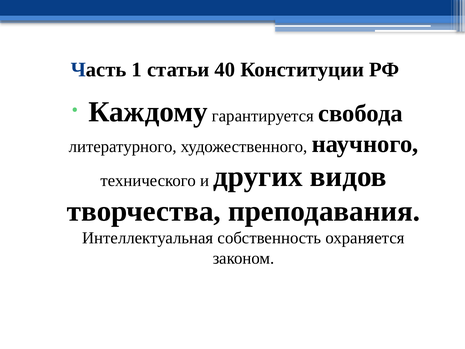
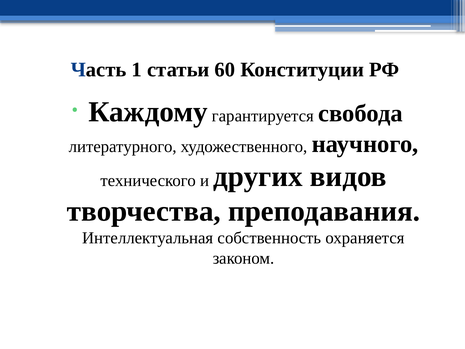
40: 40 -> 60 (225, 70)
